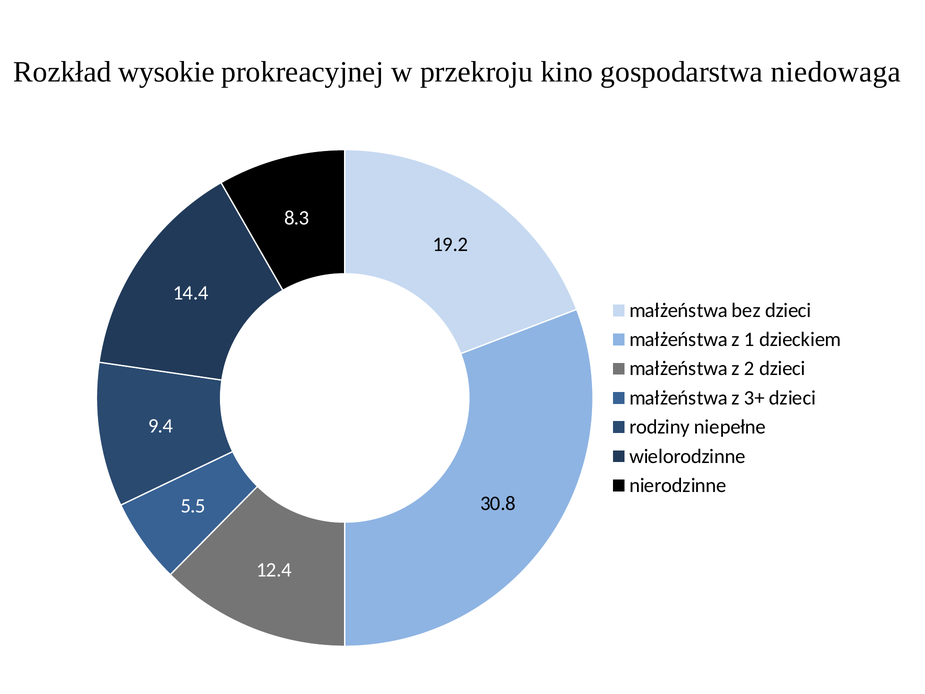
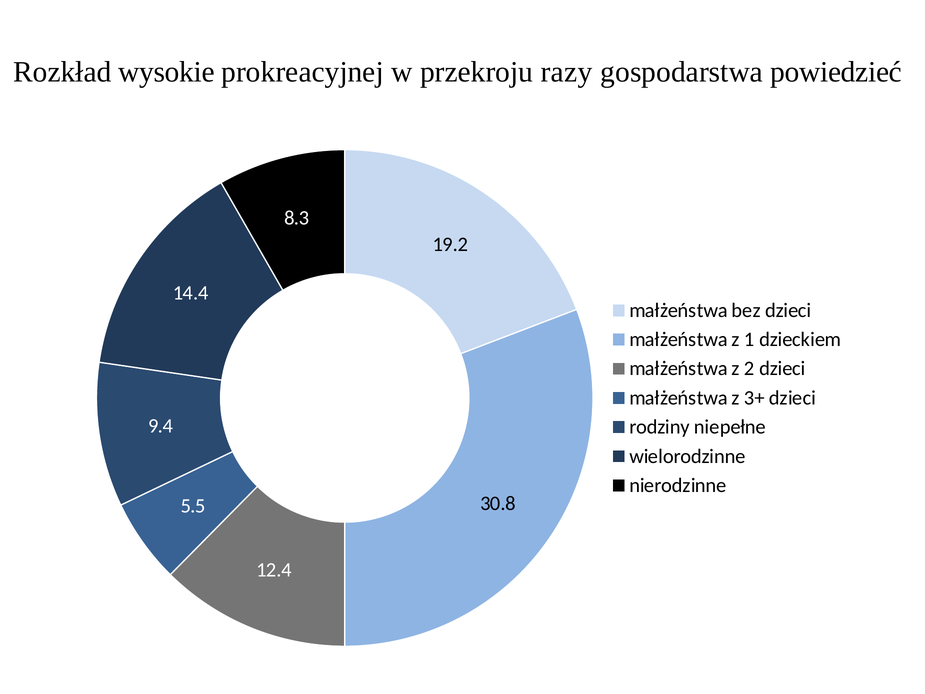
kino: kino -> razy (567, 72)
niedowaga: niedowaga -> powiedzieć (836, 72)
